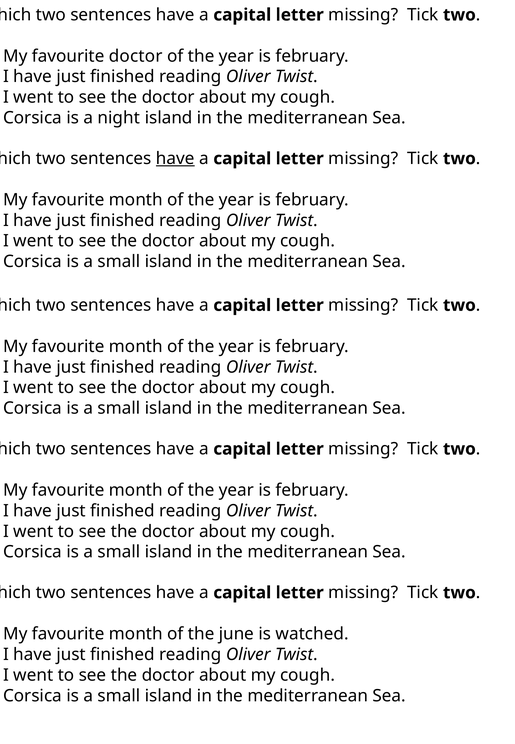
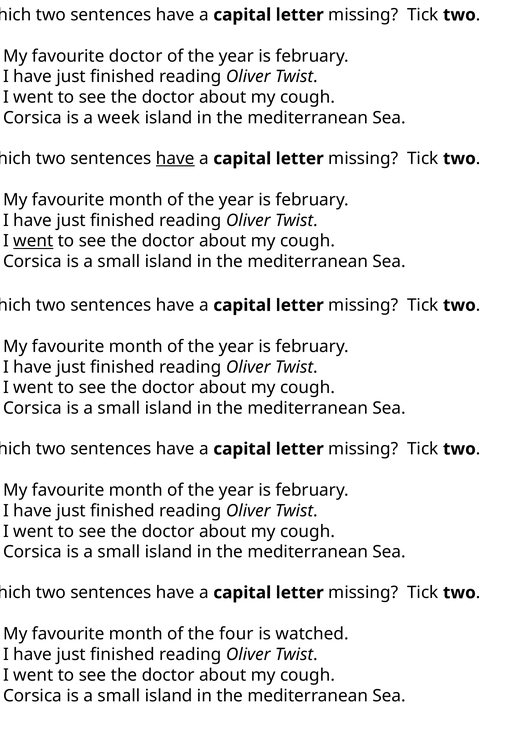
night: night -> week (119, 118)
went underline: none -> present (33, 241)
june: june -> four (236, 634)
